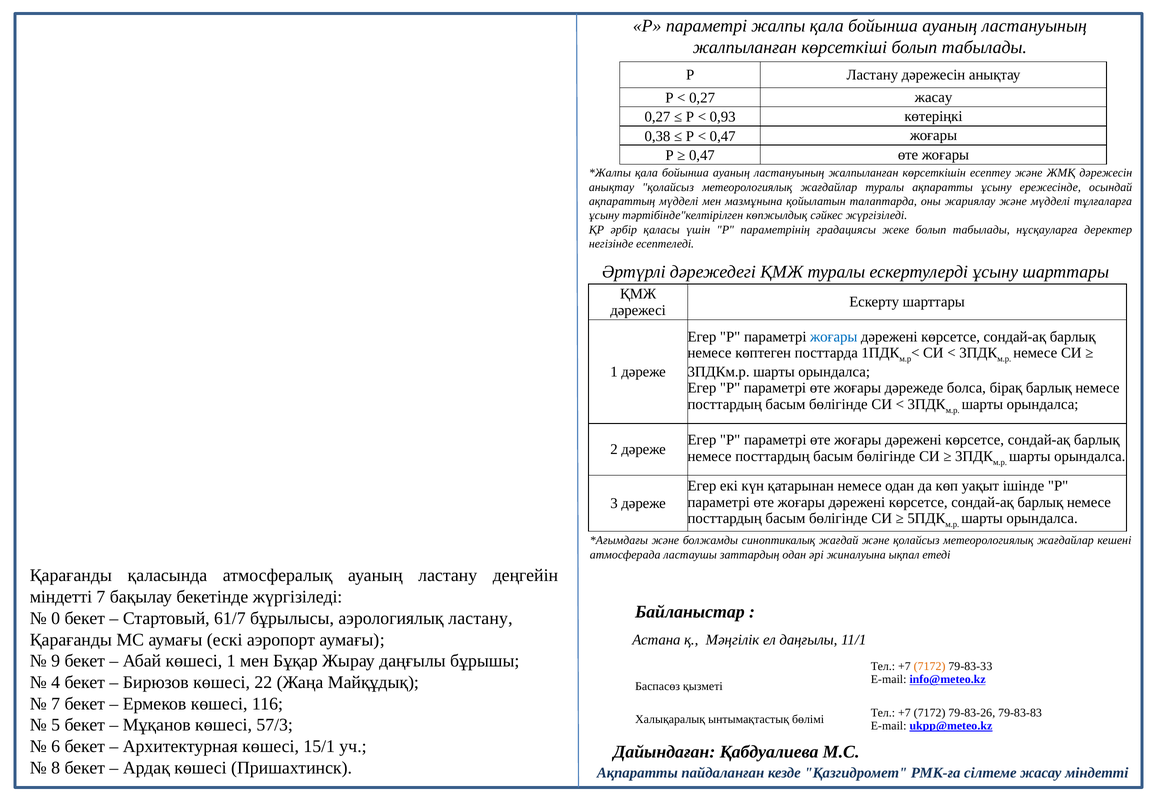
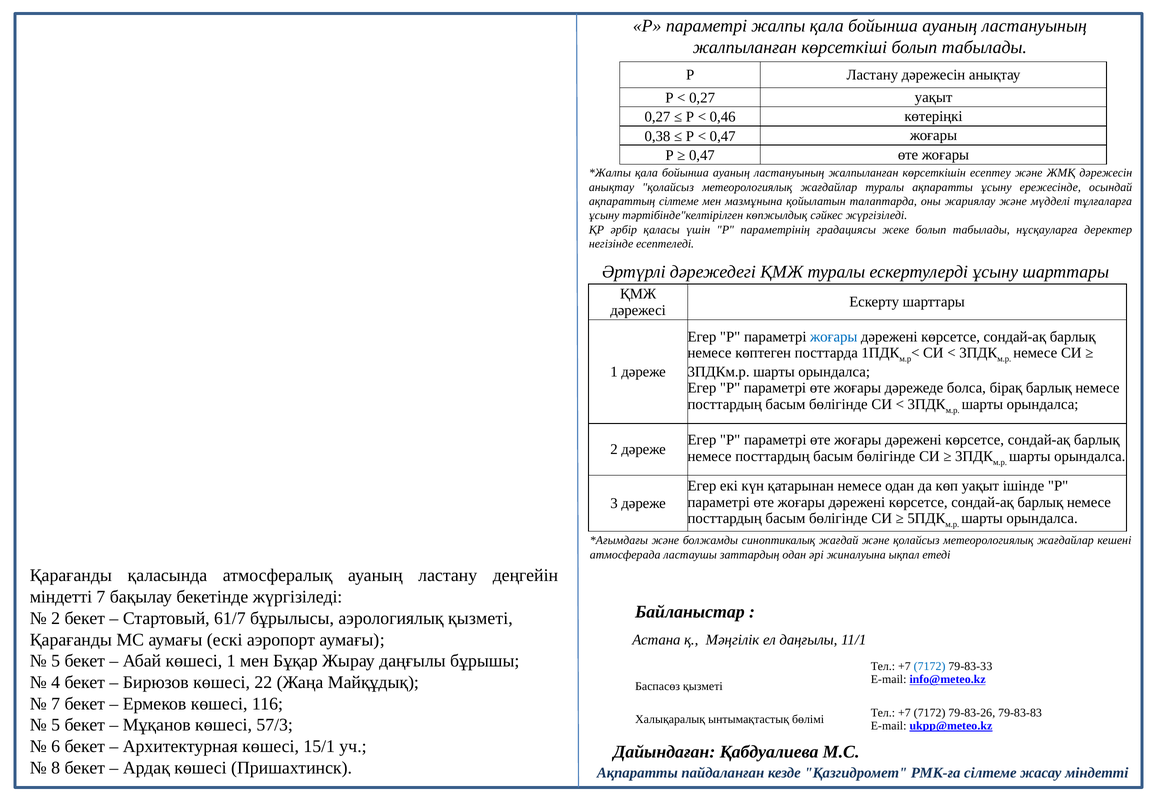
0,27 жасау: жасау -> уақыт (934, 97)
0,93: 0,93 -> 0,46 (723, 117)
ақпараттың мүдделі: мүдделі -> сілтеме (679, 201)
0: 0 -> 2 (56, 618)
аэрологиялық ластану: ластану -> қызметі (480, 618)
9: 9 -> 5 (56, 661)
7172 colour: orange -> blue (930, 666)
